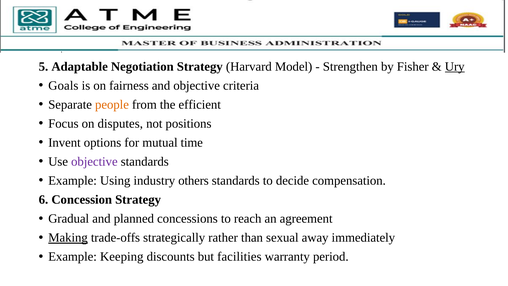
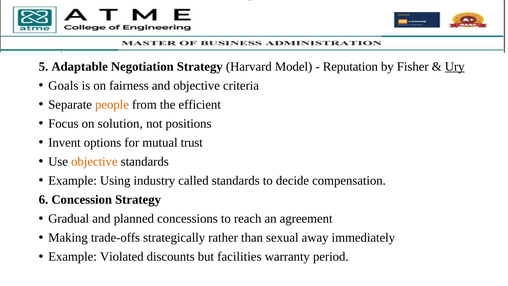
Strengthen: Strengthen -> Reputation (350, 66)
disputes: disputes -> solution (120, 123)
time: time -> trust (192, 142)
objective colour: purple -> orange (94, 161)
others: others -> called (193, 180)
Making underline: present -> none (68, 237)
Keeping: Keeping -> Violated (122, 257)
